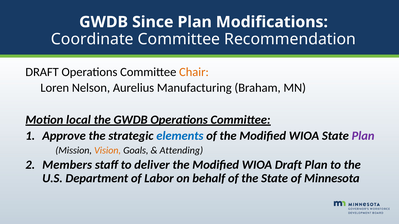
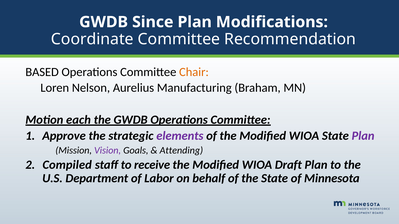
DRAFT: DRAFT -> BASED (42, 72)
local: local -> each (78, 120)
elements colour: blue -> purple (180, 136)
Vision colour: orange -> purple (108, 151)
Members: Members -> Compiled (67, 165)
deliver: deliver -> receive (152, 165)
